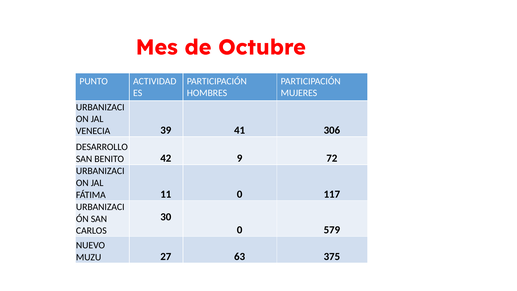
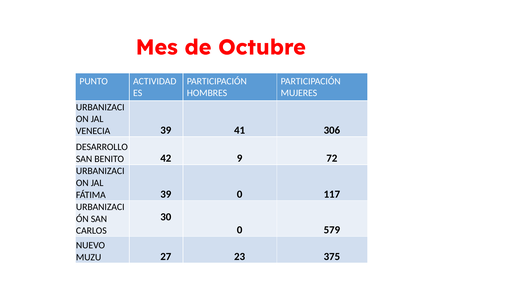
FÁTIMA 11: 11 -> 39 (166, 194)
63: 63 -> 23 (240, 256)
